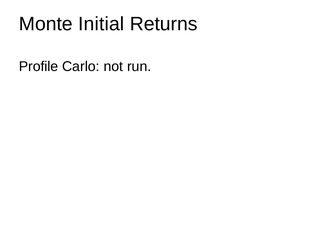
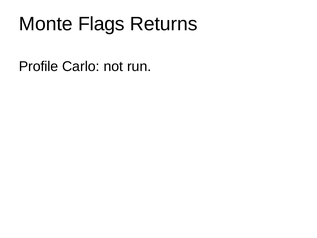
Initial: Initial -> Flags (101, 24)
